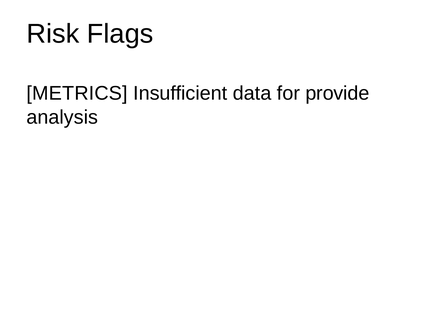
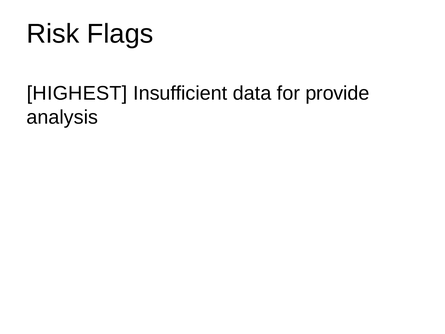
METRICS: METRICS -> HIGHEST (77, 93)
